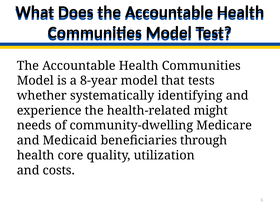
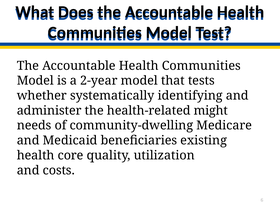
8-year: 8-year -> 2-year (99, 81)
experience: experience -> administer (49, 111)
through: through -> existing (204, 140)
